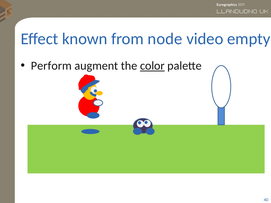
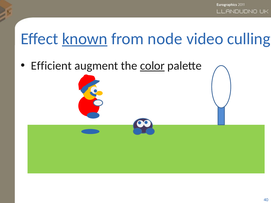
known underline: none -> present (85, 39)
empty: empty -> culling (249, 39)
Perform: Perform -> Efficient (51, 66)
